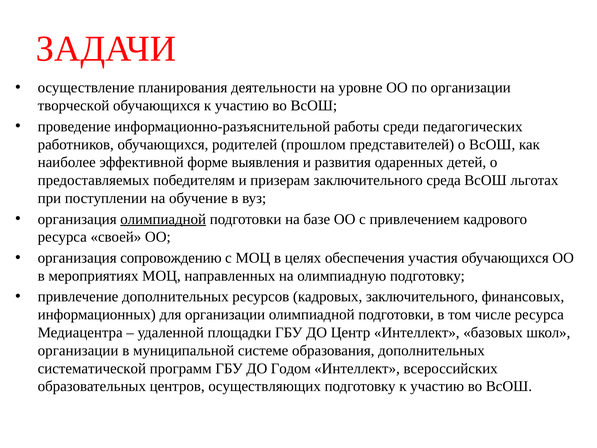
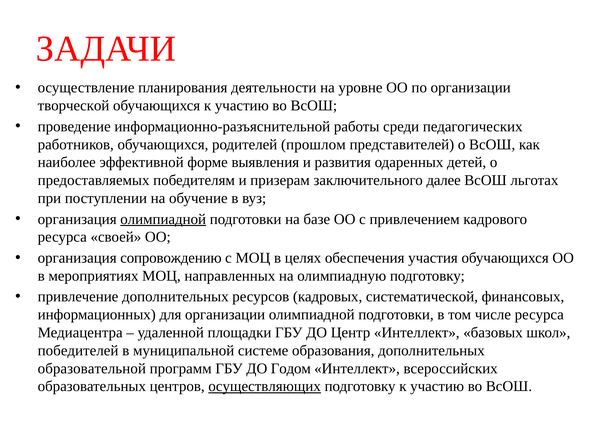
среда: среда -> далее (444, 180)
кадровых заключительного: заключительного -> систематической (422, 297)
организации: организации -> победителей (78, 350)
систематической: систематической -> образовательной (92, 368)
осуществляющих underline: none -> present (265, 386)
